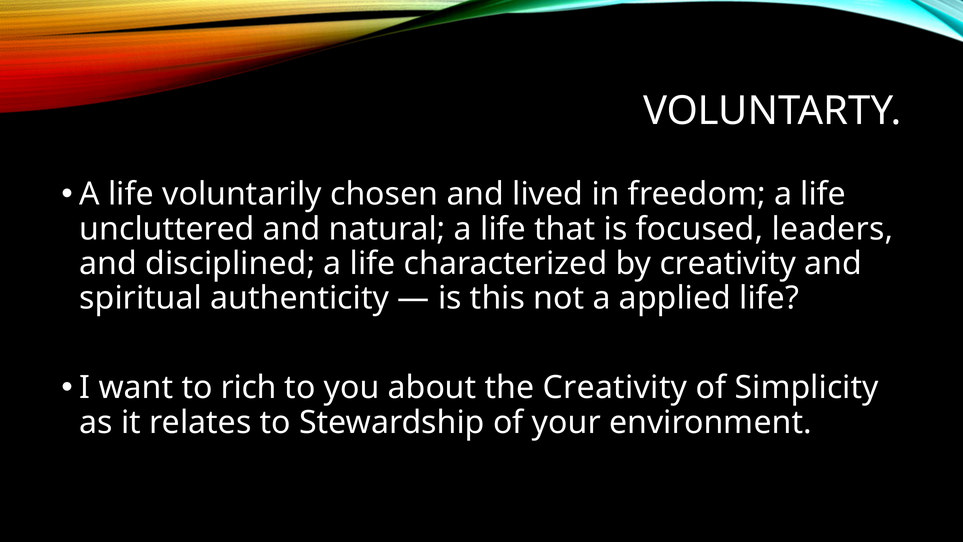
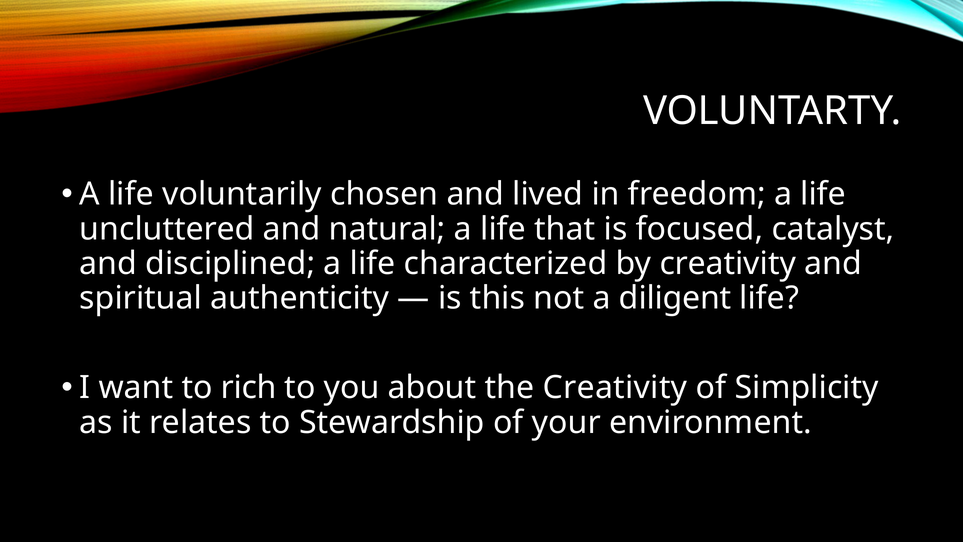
leaders: leaders -> catalyst (833, 229)
applied: applied -> diligent (675, 298)
